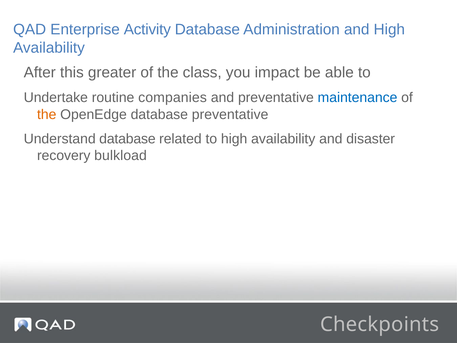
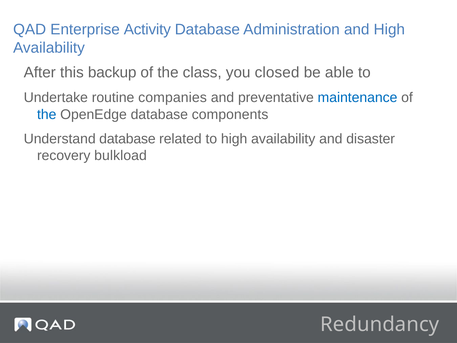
greater: greater -> backup (112, 73)
impact: impact -> closed (277, 73)
the colour: orange -> blue (47, 114)
database preventative: preventative -> components (230, 114)
Checkpoints: Checkpoints -> Redundancy (380, 324)
